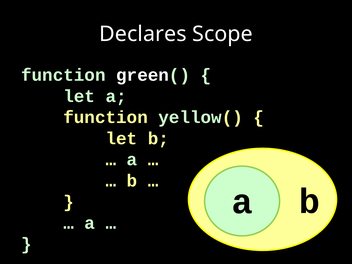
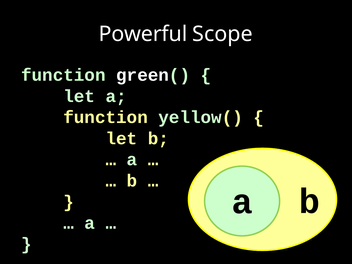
Declares: Declares -> Powerful (143, 34)
